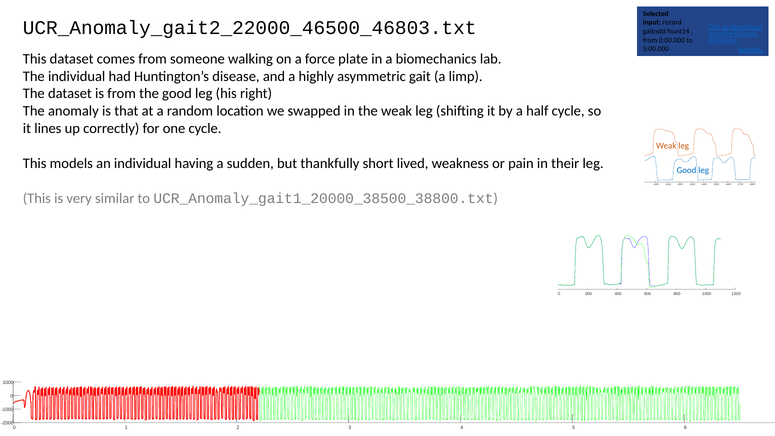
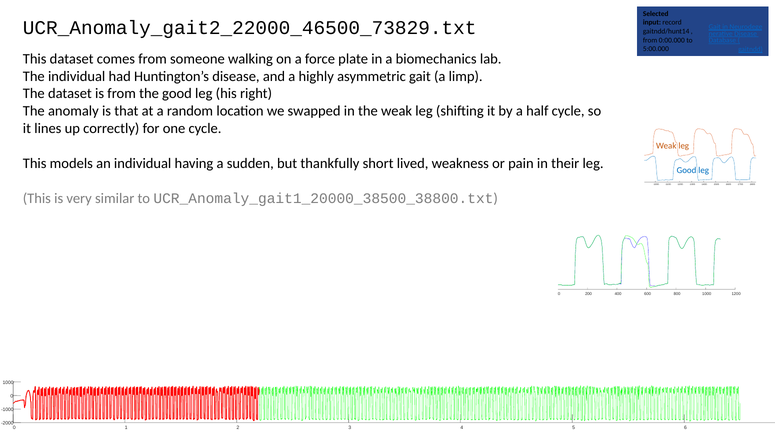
UCR_Anomaly_gait2_22000_46500_46803.txt: UCR_Anomaly_gait2_22000_46500_46803.txt -> UCR_Anomaly_gait2_22000_46500_73829.txt (250, 28)
